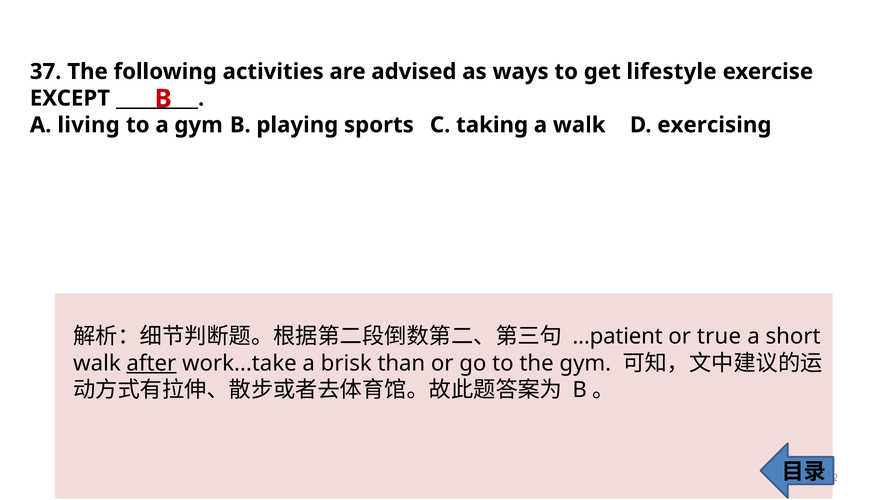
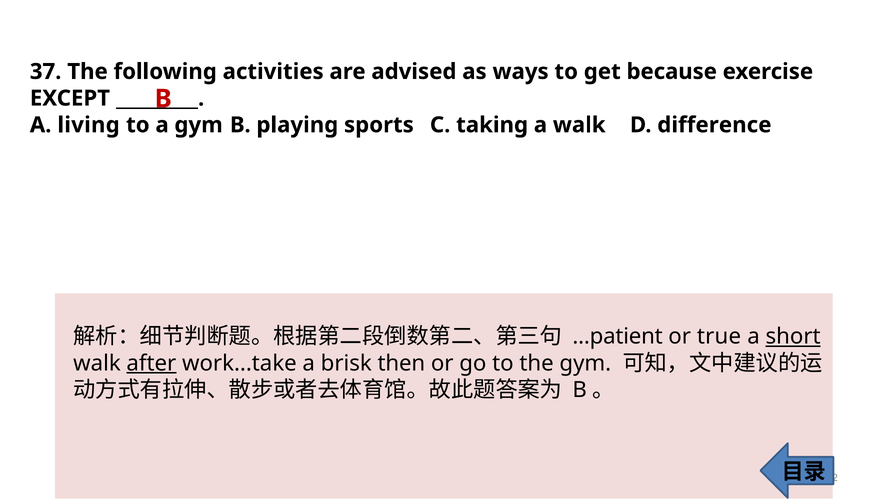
lifestyle: lifestyle -> because (672, 72)
exercising: exercising -> difference (714, 125)
short underline: none -> present (793, 337)
than: than -> then (401, 363)
